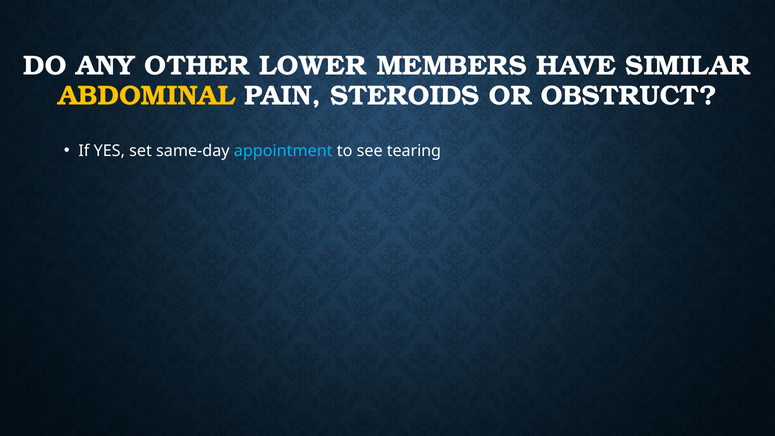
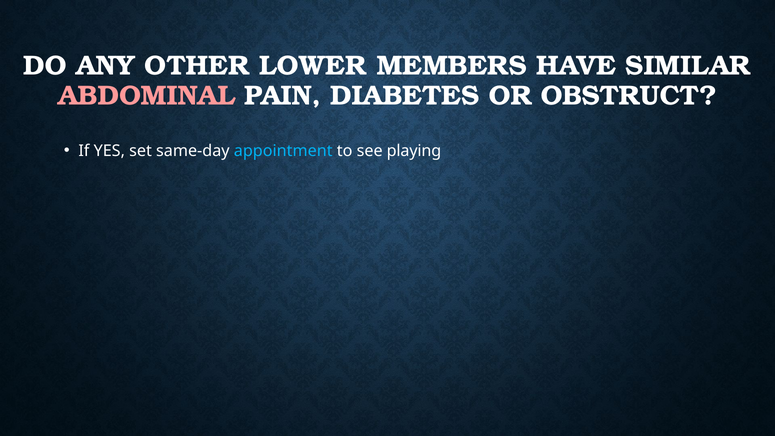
ABDOMINAL colour: yellow -> pink (147, 96)
STEROIDS: STEROIDS -> DIABETES (405, 96)
tearing: tearing -> playing (414, 151)
